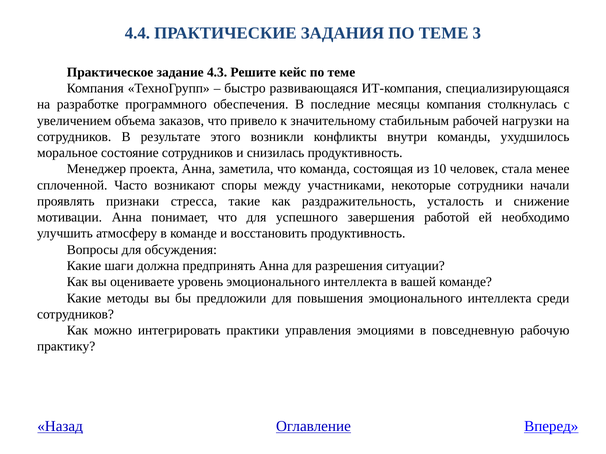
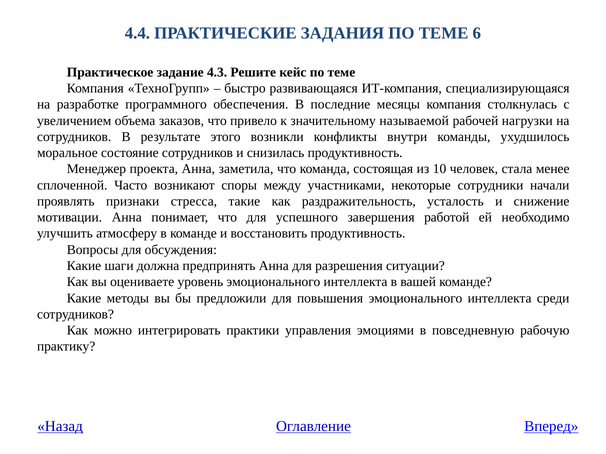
3: 3 -> 6 (477, 33)
стабильным: стабильным -> называемой (414, 121)
